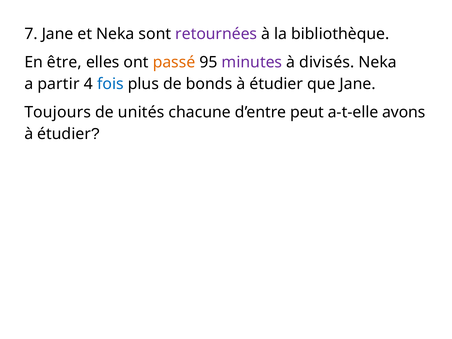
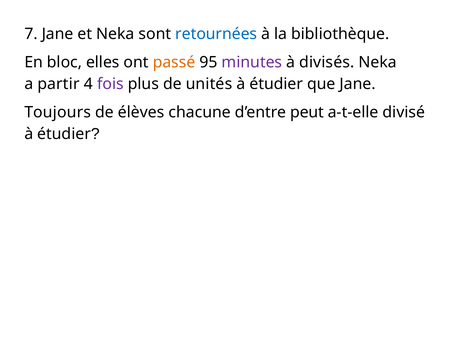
retournées colour: purple -> blue (216, 34)
être: être -> bloc (64, 62)
fois colour: blue -> purple (110, 84)
bonds: bonds -> unités (209, 84)
unités: unités -> élèves (141, 112)
avons: avons -> divisé (404, 112)
